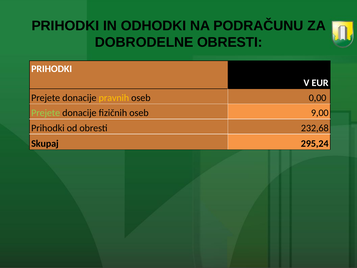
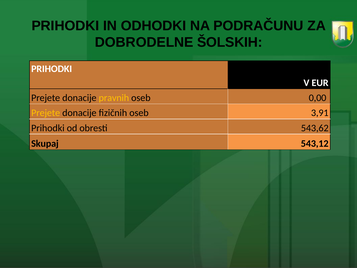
DOBRODELNE OBRESTI: OBRESTI -> ŠOLSKIH (230, 42)
Prejete colour: light green -> yellow (46, 113)
9,00: 9,00 -> 3,91 (320, 113)
232,68: 232,68 -> 543,62 (315, 128)
295,24: 295,24 -> 543,12 (315, 144)
